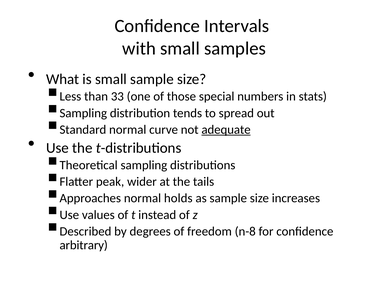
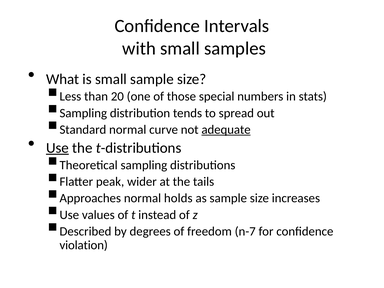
33: 33 -> 20 (117, 97)
Use underline: none -> present (57, 148)
n-8: n-8 -> n-7 (245, 231)
arbitrary: arbitrary -> violation (84, 245)
